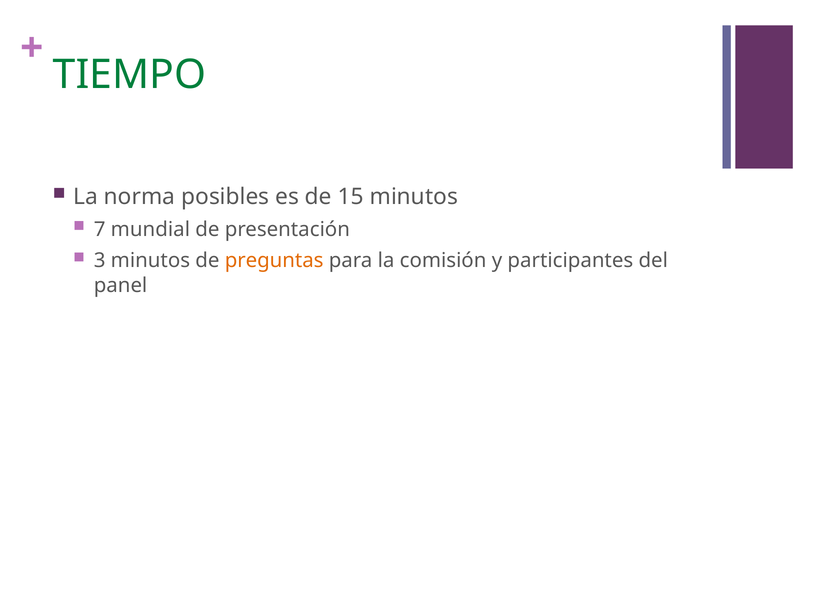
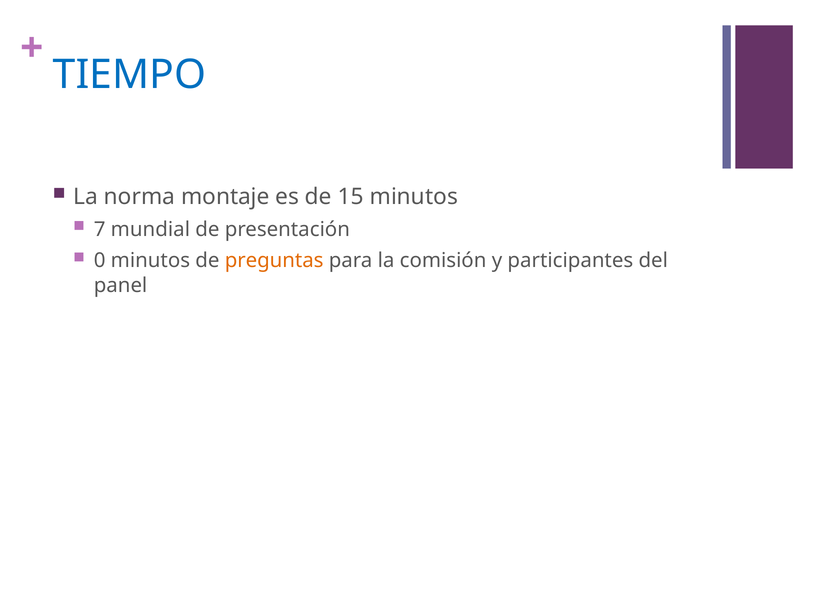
TIEMPO colour: green -> blue (129, 75)
posibles: posibles -> montaje (225, 197)
3: 3 -> 0 (100, 261)
